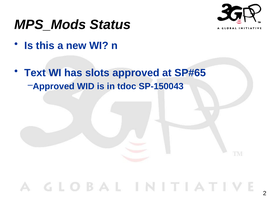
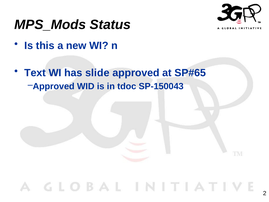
slots: slots -> slide (97, 73)
